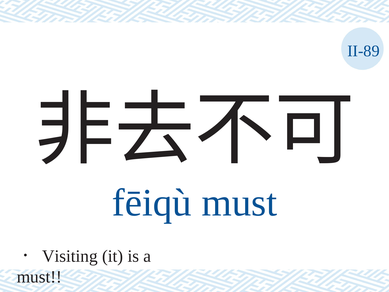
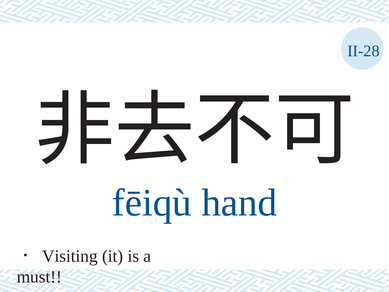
II-89: II-89 -> II-28 (363, 51)
fēiqù must: must -> hand (239, 203)
